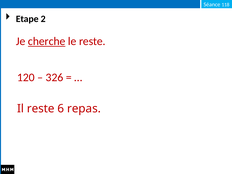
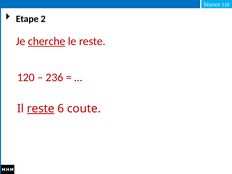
326: 326 -> 236 (54, 77)
reste underline: none -> present (41, 109)
repas: repas -> coute (84, 109)
